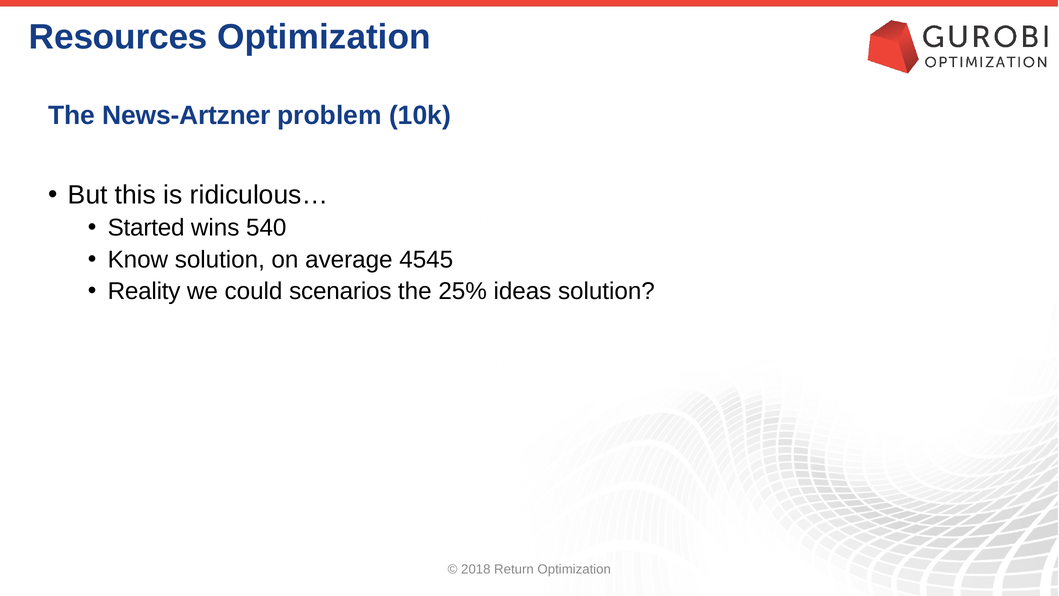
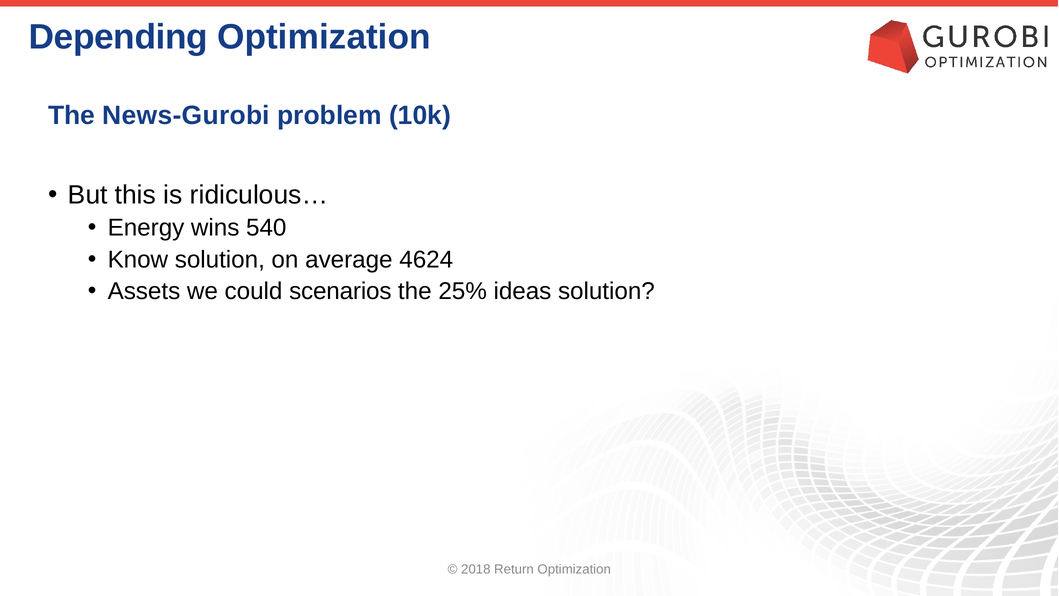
Resources: Resources -> Depending (118, 37)
News-Artzner: News-Artzner -> News-Gurobi (186, 116)
Started: Started -> Energy (146, 228)
4545: 4545 -> 4624 (426, 259)
Reality: Reality -> Assets (144, 291)
